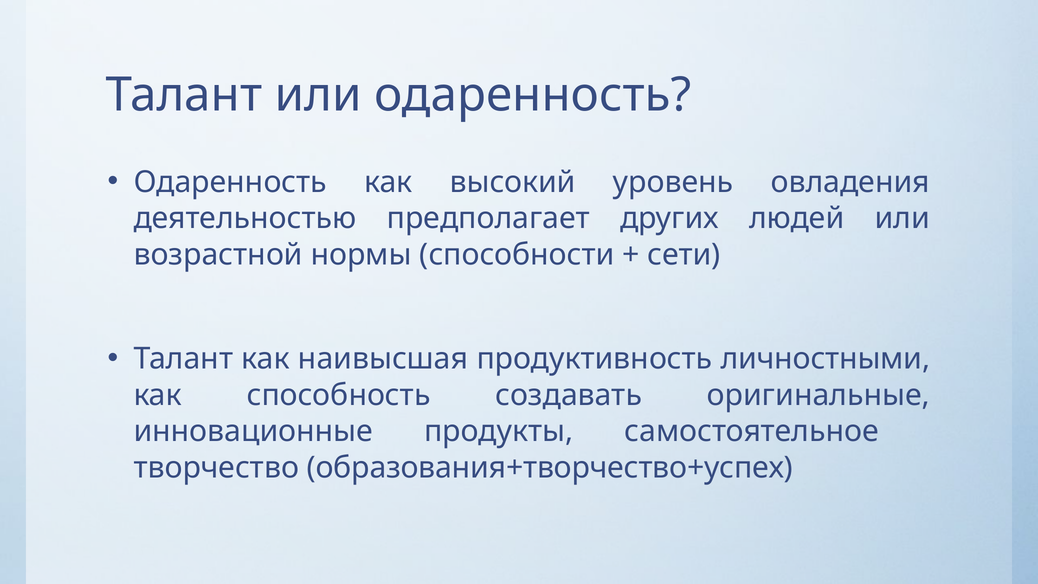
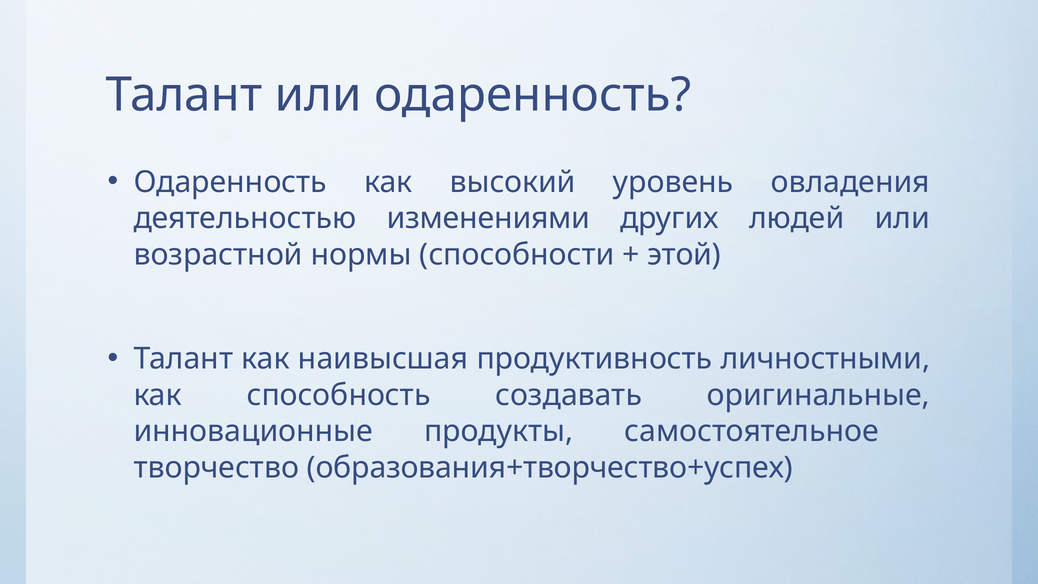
предполагает: предполагает -> изменениями (488, 218)
сети: сети -> этой (684, 255)
